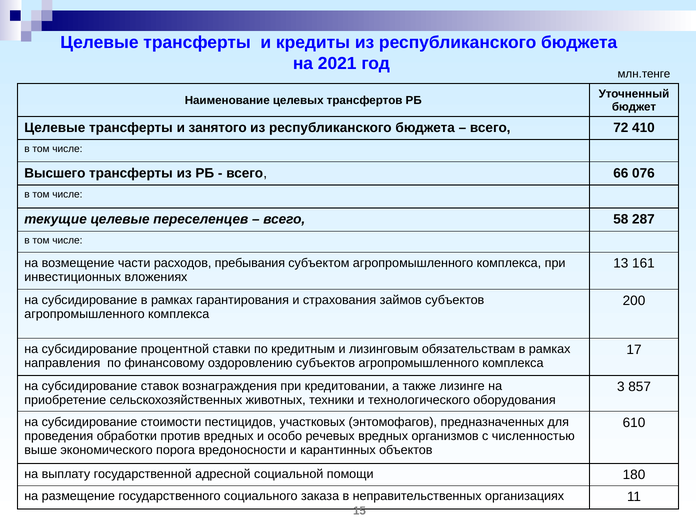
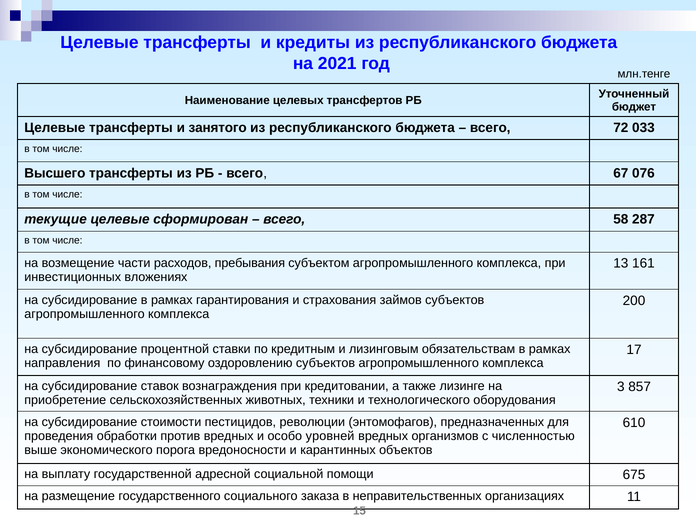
410: 410 -> 033 (643, 128)
66: 66 -> 67 (621, 173)
переселенцев: переселенцев -> сформирован (201, 219)
участковых: участковых -> революции (312, 422)
речевых: речевых -> уровней (330, 436)
180: 180 -> 675 (634, 475)
